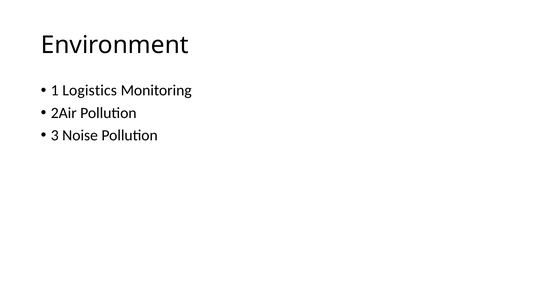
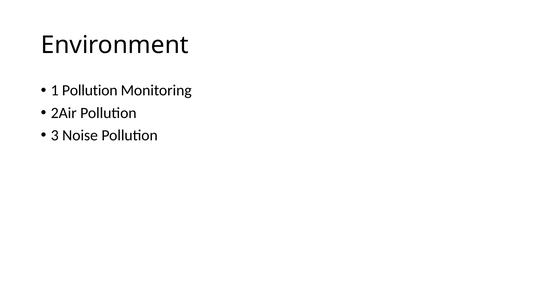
1 Logistics: Logistics -> Pollution (90, 90)
